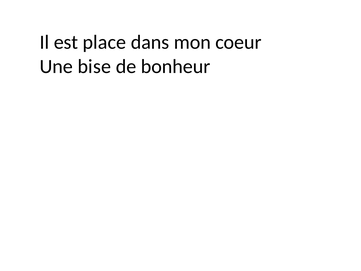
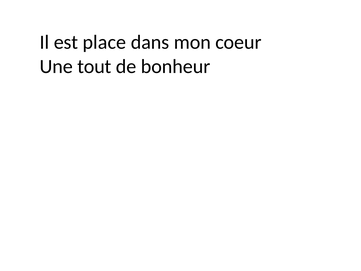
bise: bise -> tout (94, 66)
